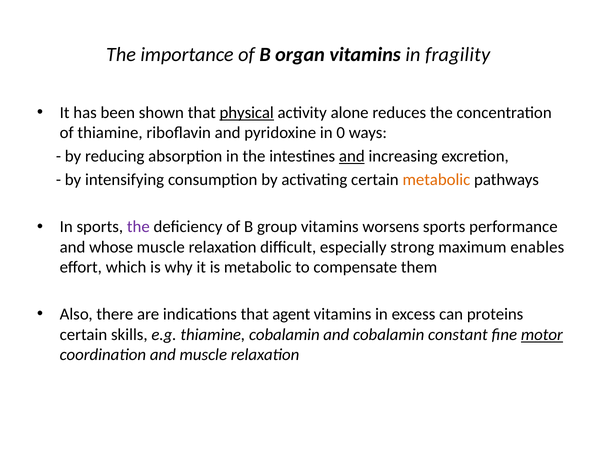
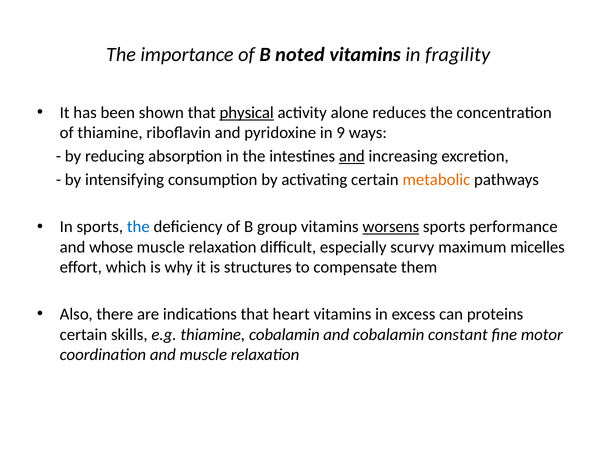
organ: organ -> noted (300, 54)
0: 0 -> 9 (341, 133)
the colour: purple -> blue (138, 227)
worsens underline: none -> present (391, 227)
strong: strong -> scurvy (412, 247)
enables: enables -> micelles (537, 247)
is metabolic: metabolic -> structures (258, 267)
agent: agent -> heart (291, 314)
motor underline: present -> none (542, 334)
